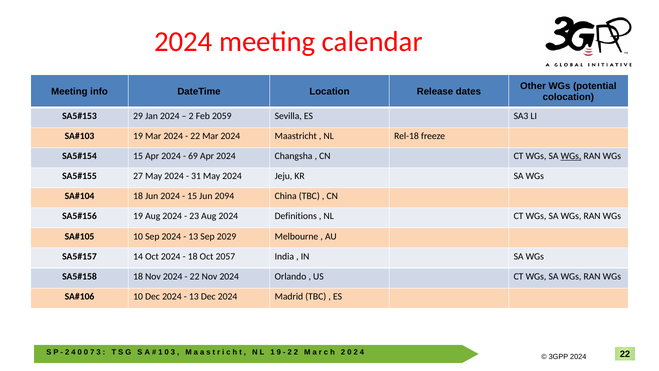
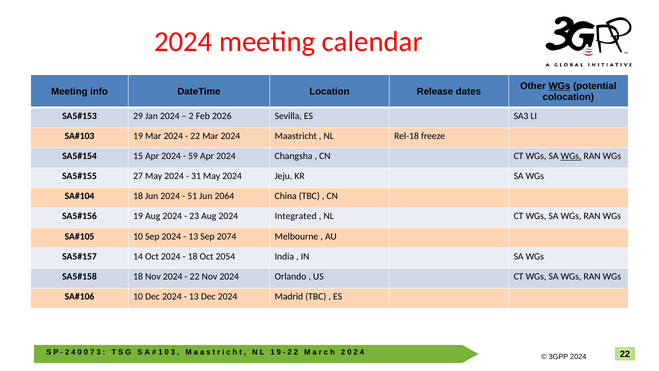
WGs underline: none -> present (559, 86)
2059: 2059 -> 2026 (222, 116)
69: 69 -> 59 (193, 156)
15: 15 -> 51 (192, 196)
2094: 2094 -> 2064 (224, 196)
Definitions: Definitions -> Integrated (296, 216)
2029: 2029 -> 2074 (227, 236)
2057: 2057 -> 2054 (225, 256)
